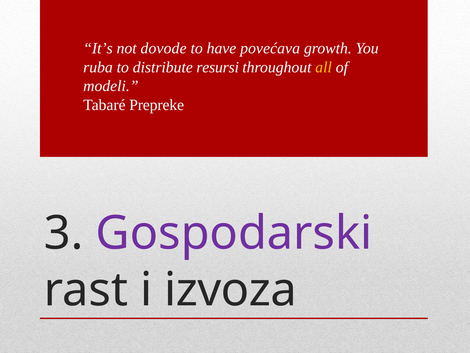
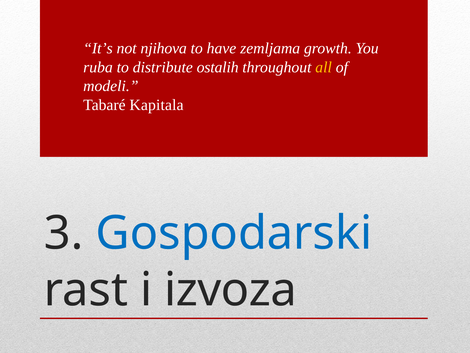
dovode: dovode -> njihova (164, 48)
povećava: povećava -> zemljama (270, 48)
resursi: resursi -> ostalih (218, 67)
Prepreke: Prepreke -> Kapitala (157, 105)
Gospodarski colour: purple -> blue (234, 233)
